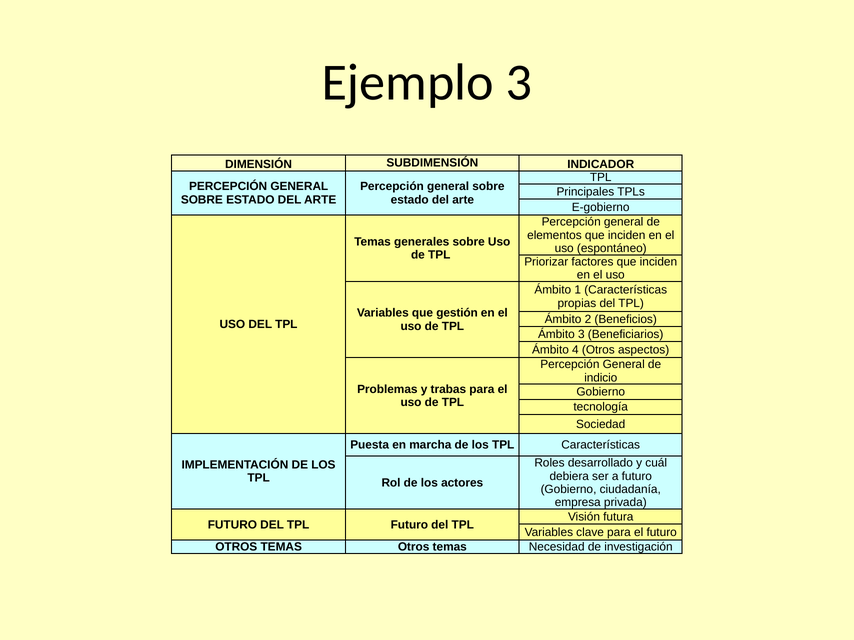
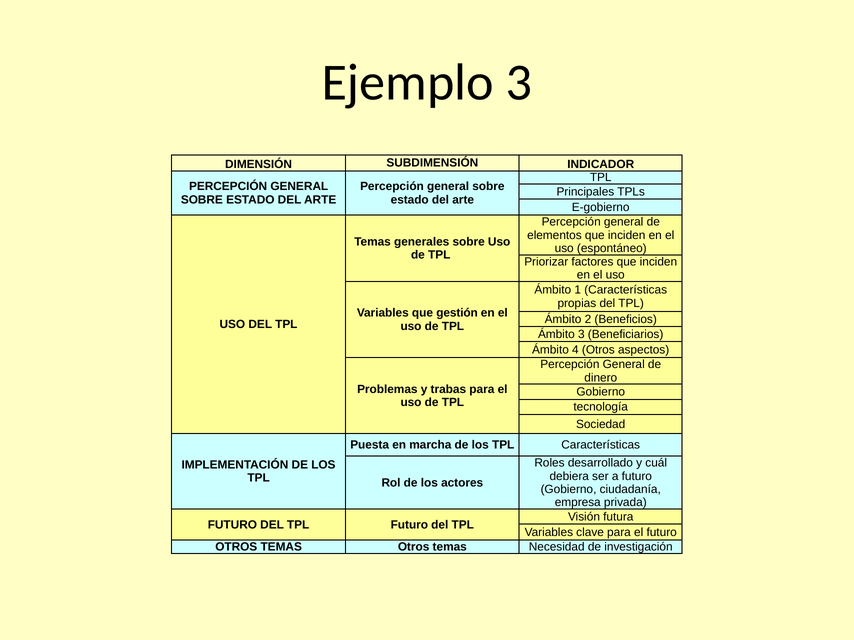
indicio: indicio -> dinero (601, 378)
